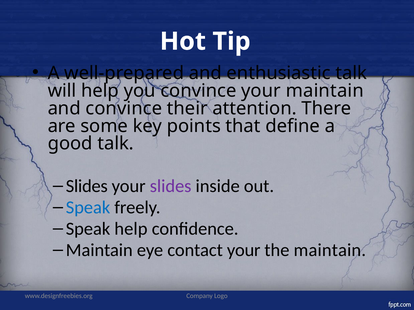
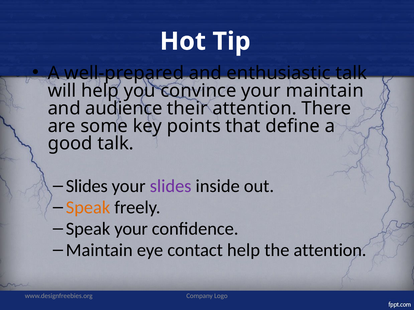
and convince: convince -> audience (124, 108)
Speak colour: blue -> orange (88, 208)
Speak help: help -> your (131, 229)
contact your: your -> help (244, 251)
the maintain: maintain -> attention (330, 251)
